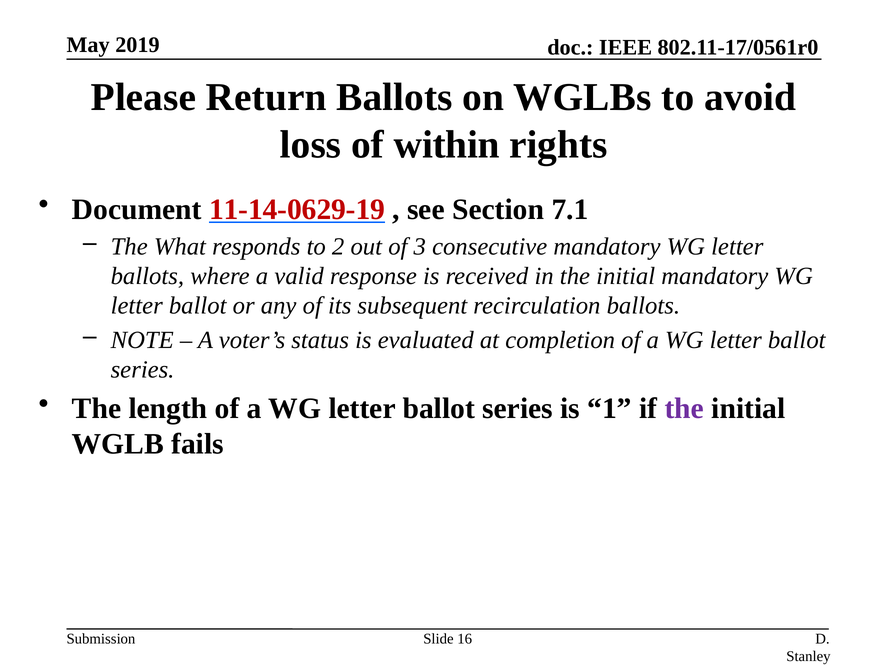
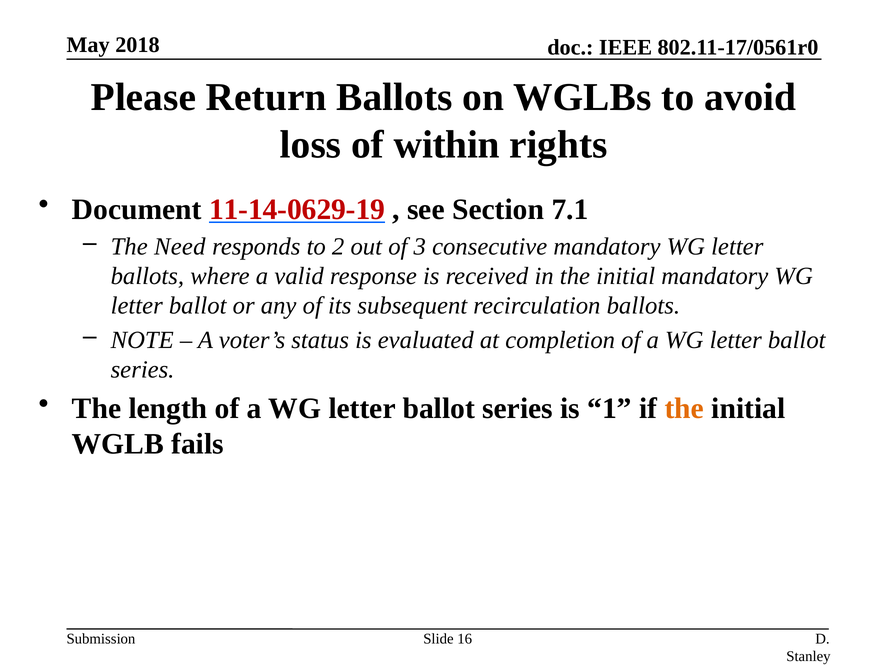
2019: 2019 -> 2018 (137, 45)
What: What -> Need (180, 246)
the colour: purple -> orange (684, 409)
